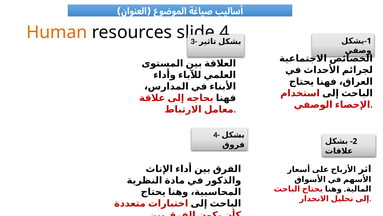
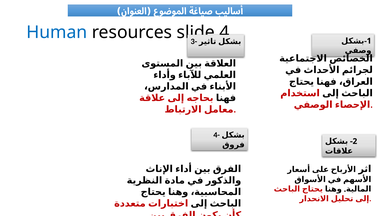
Human colour: orange -> blue (57, 32)
